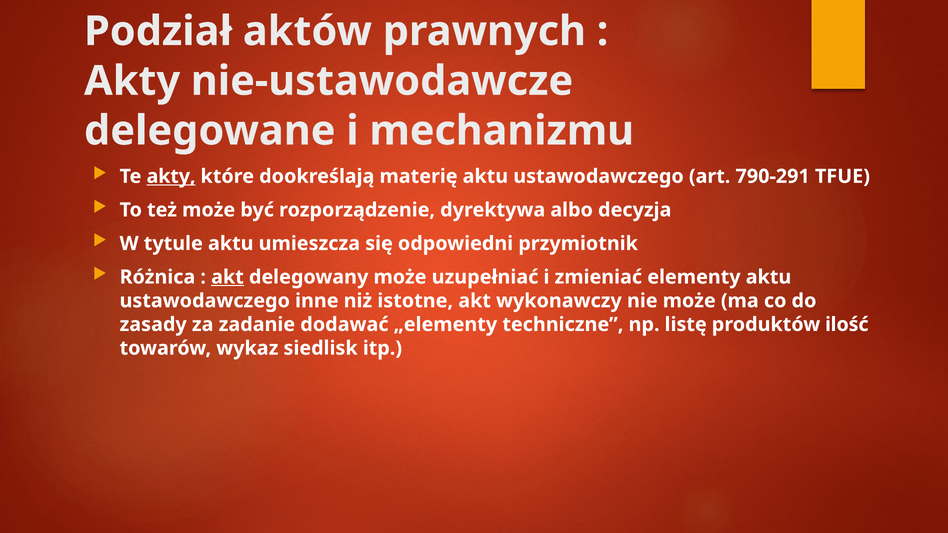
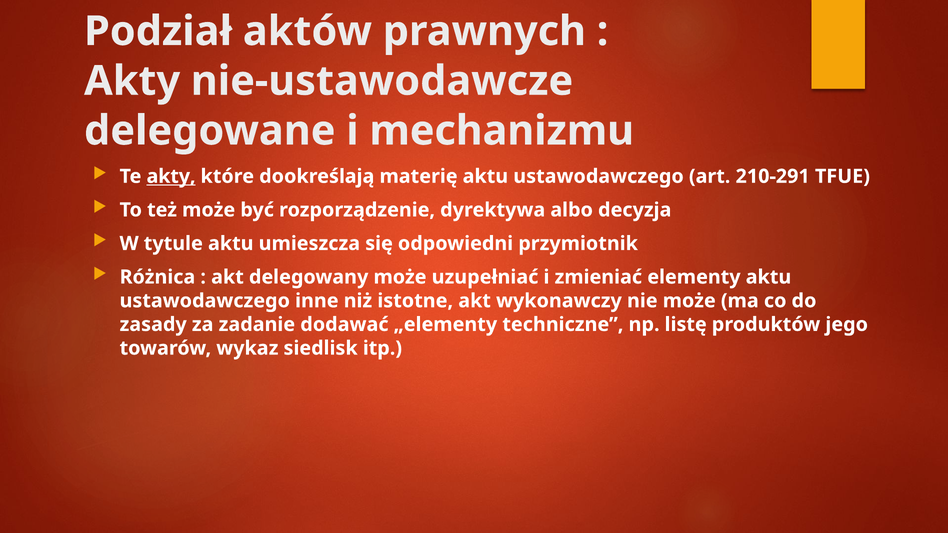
790-291: 790-291 -> 210-291 (773, 176)
akt underline: present -> none (227, 277)
ilość: ilość -> jego (847, 325)
